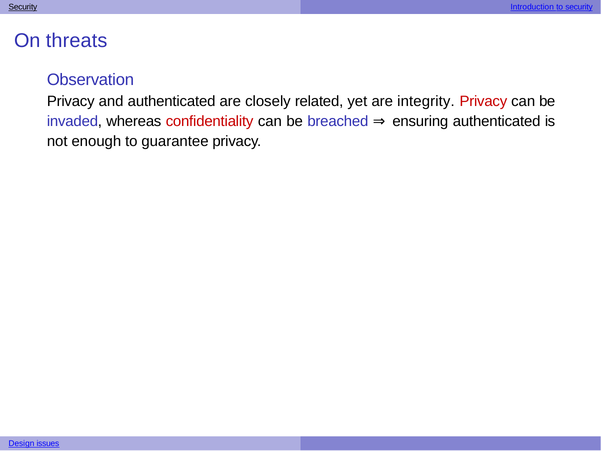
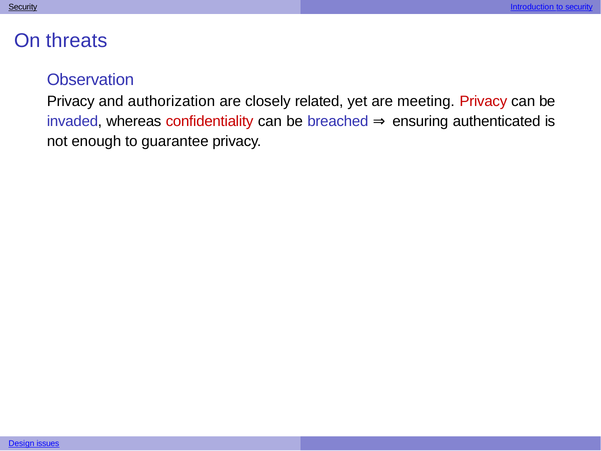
and authenticated: authenticated -> authorization (171, 101)
integrity: integrity -> meeting (426, 101)
